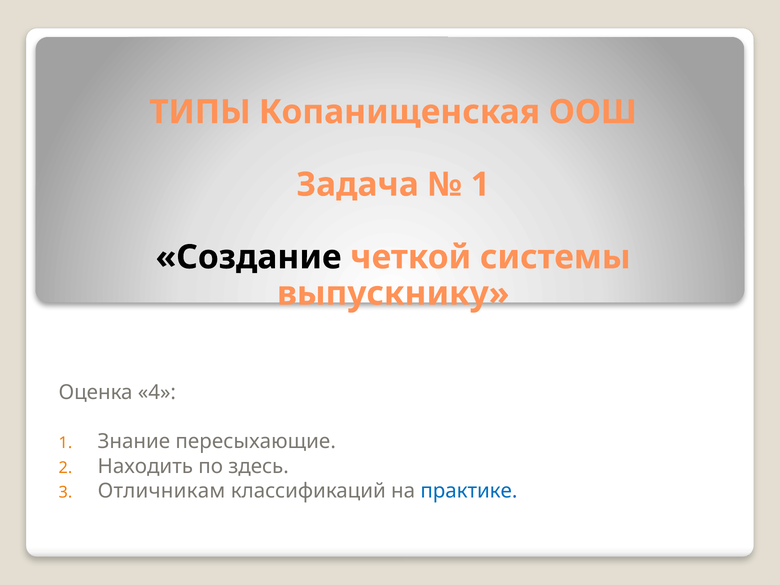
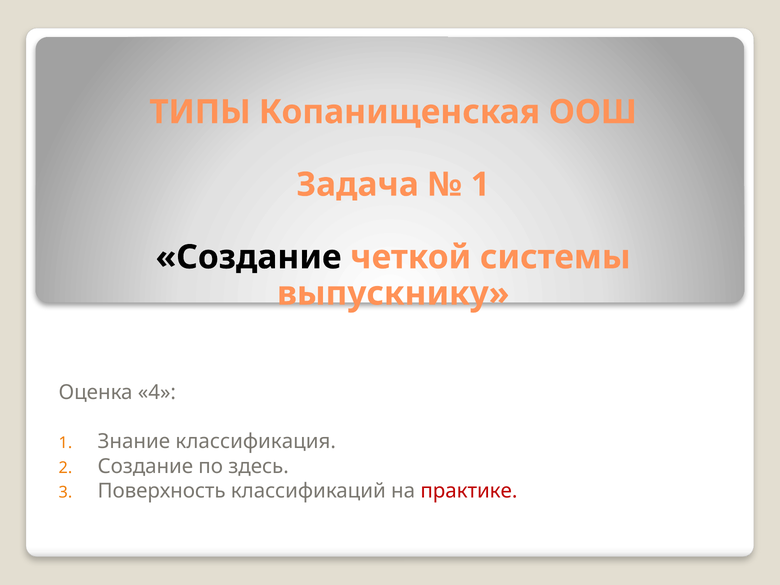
пересыхающие: пересыхающие -> классификация (256, 442)
Находить: Находить -> Создание (145, 466)
Отличникам: Отличникам -> Поверхность (162, 491)
практике colour: blue -> red (469, 491)
